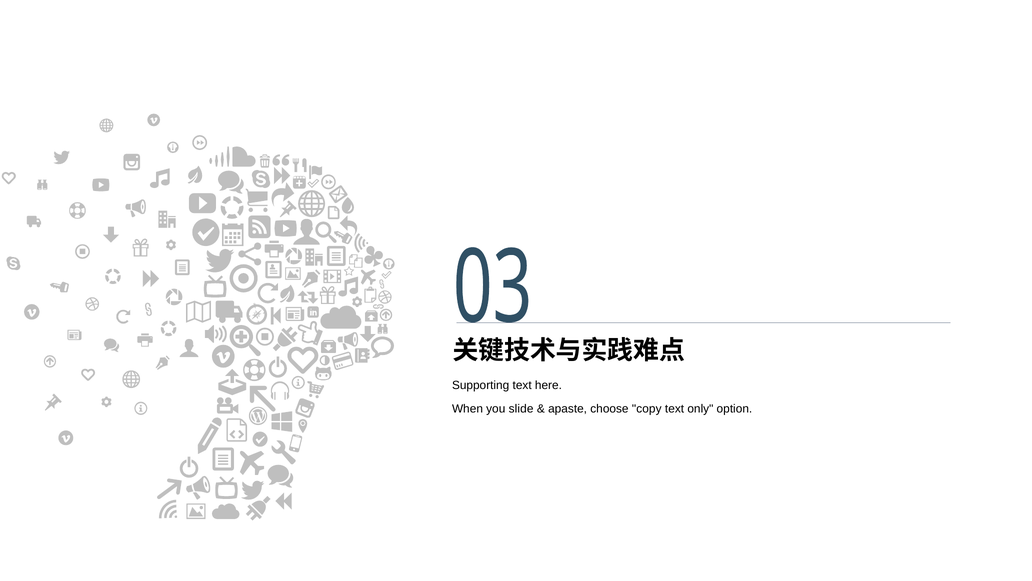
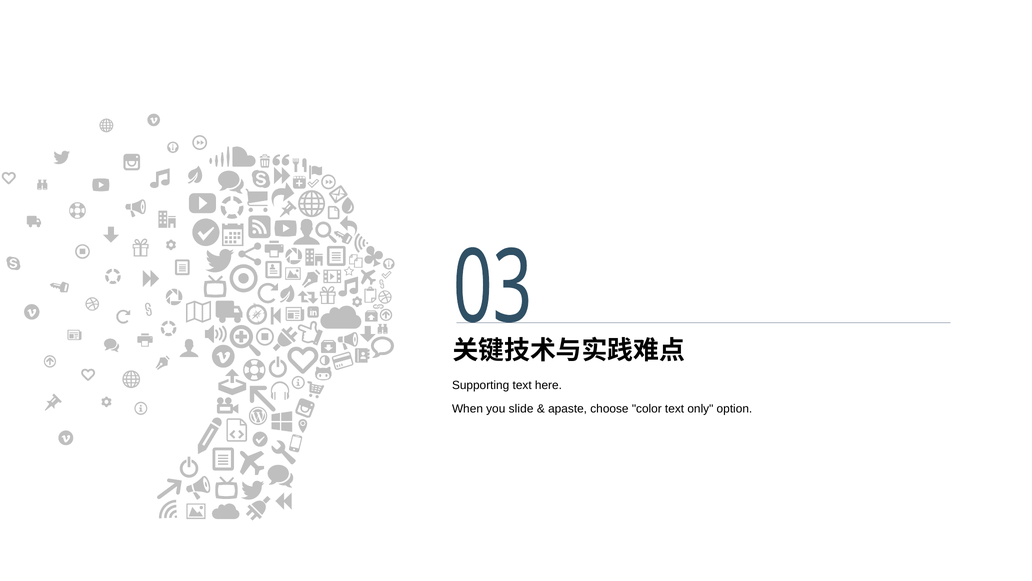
copy: copy -> color (647, 409)
